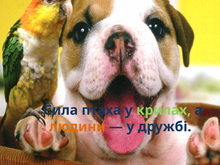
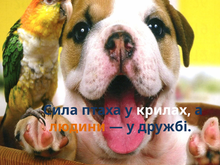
крилах colour: light green -> white (164, 110)
